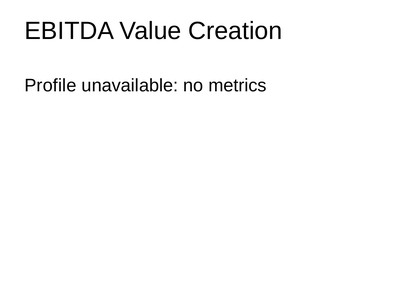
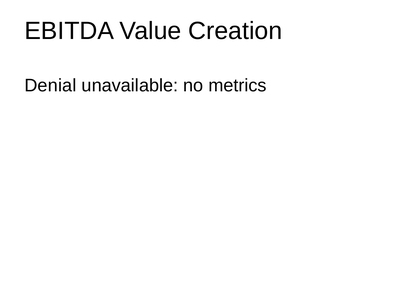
Profile: Profile -> Denial (50, 85)
